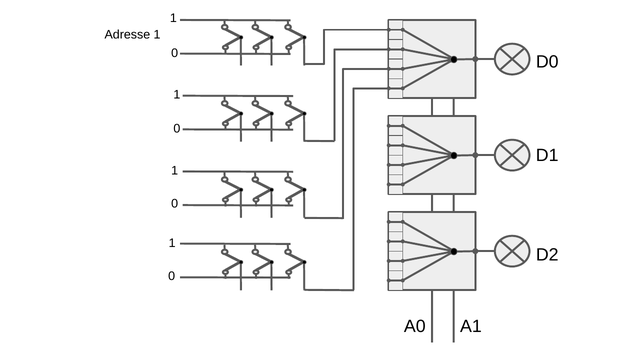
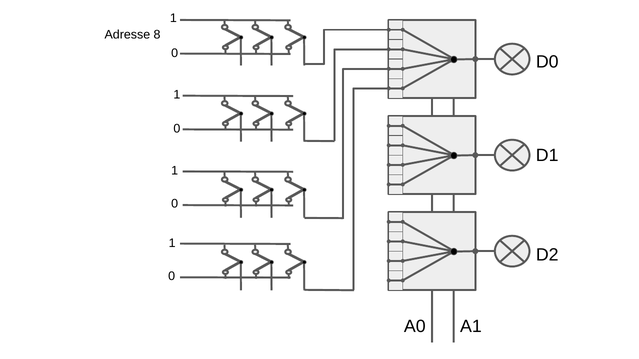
Adresse 1: 1 -> 8 (157, 35)
